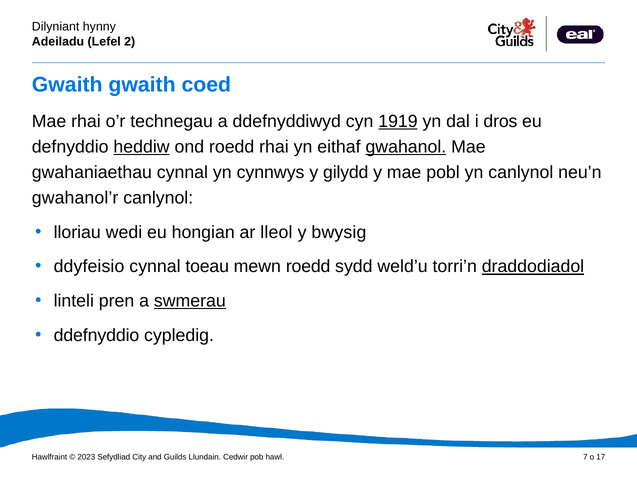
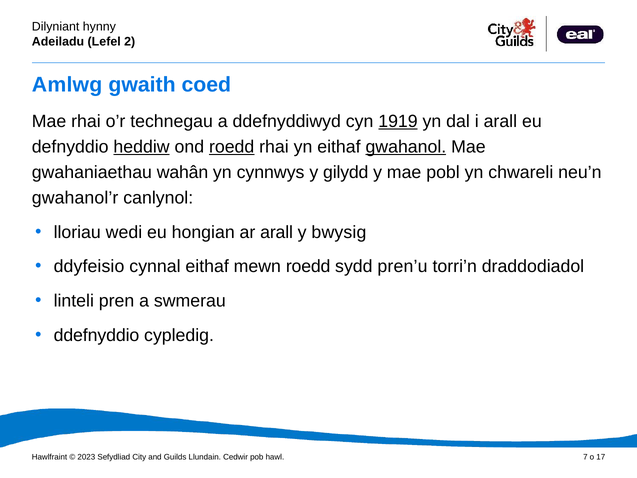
Gwaith: Gwaith -> Amlwg (67, 84)
i dros: dros -> arall (500, 121)
roedd underline: none -> present (232, 147)
gwahaniaethau cynnal: cynnal -> wahân (183, 172)
yn canlynol: canlynol -> chwareli (521, 172)
ar lleol: lleol -> arall (277, 232)
cynnal toeau: toeau -> eithaf (207, 266)
weld’u: weld’u -> pren’u (402, 266)
draddodiadol underline: present -> none (533, 266)
swmerau underline: present -> none (190, 301)
